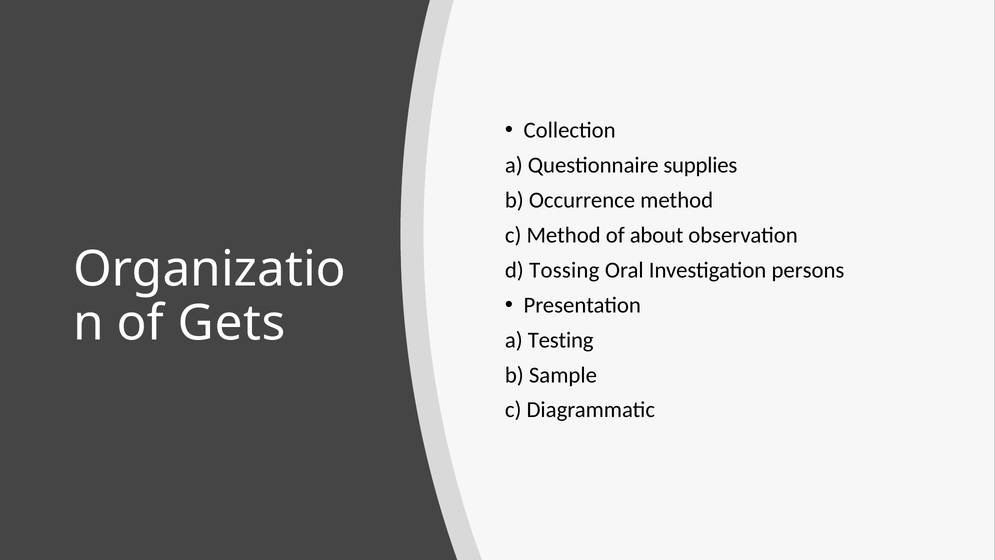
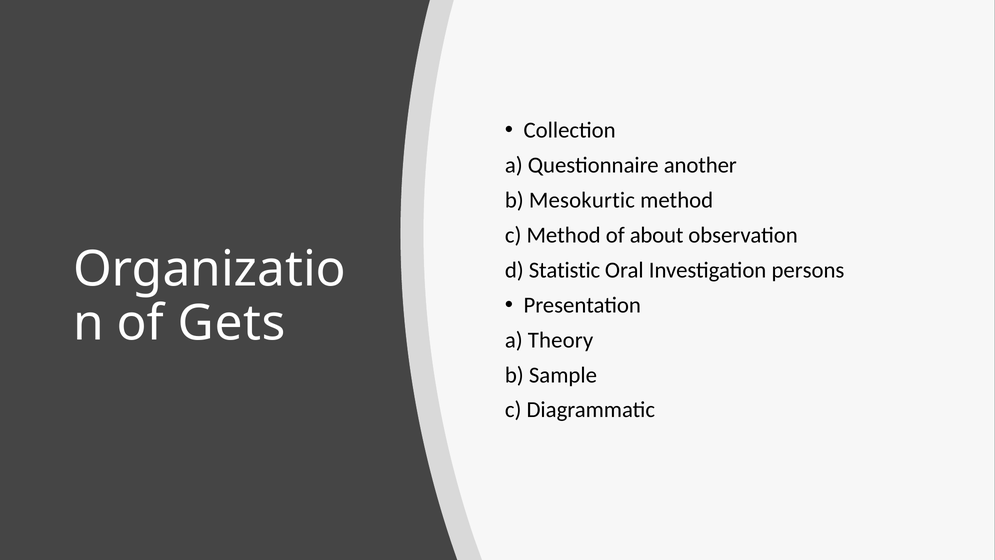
supplies: supplies -> another (700, 165)
Occurrence: Occurrence -> Mesokurtic (582, 200)
Tossing: Tossing -> Statistic (565, 270)
Testing: Testing -> Theory (561, 340)
